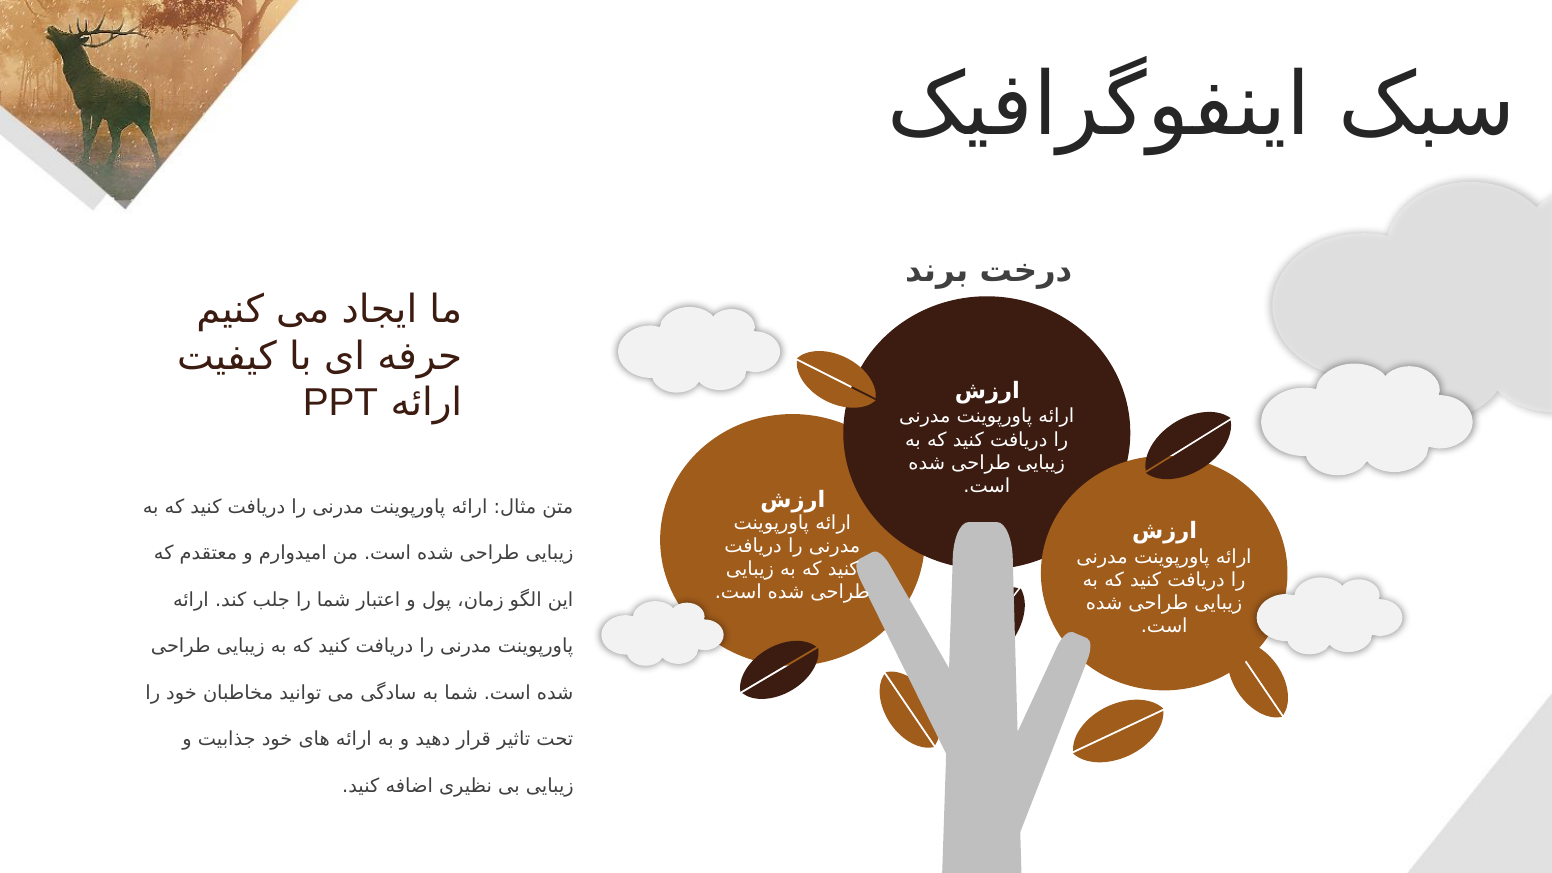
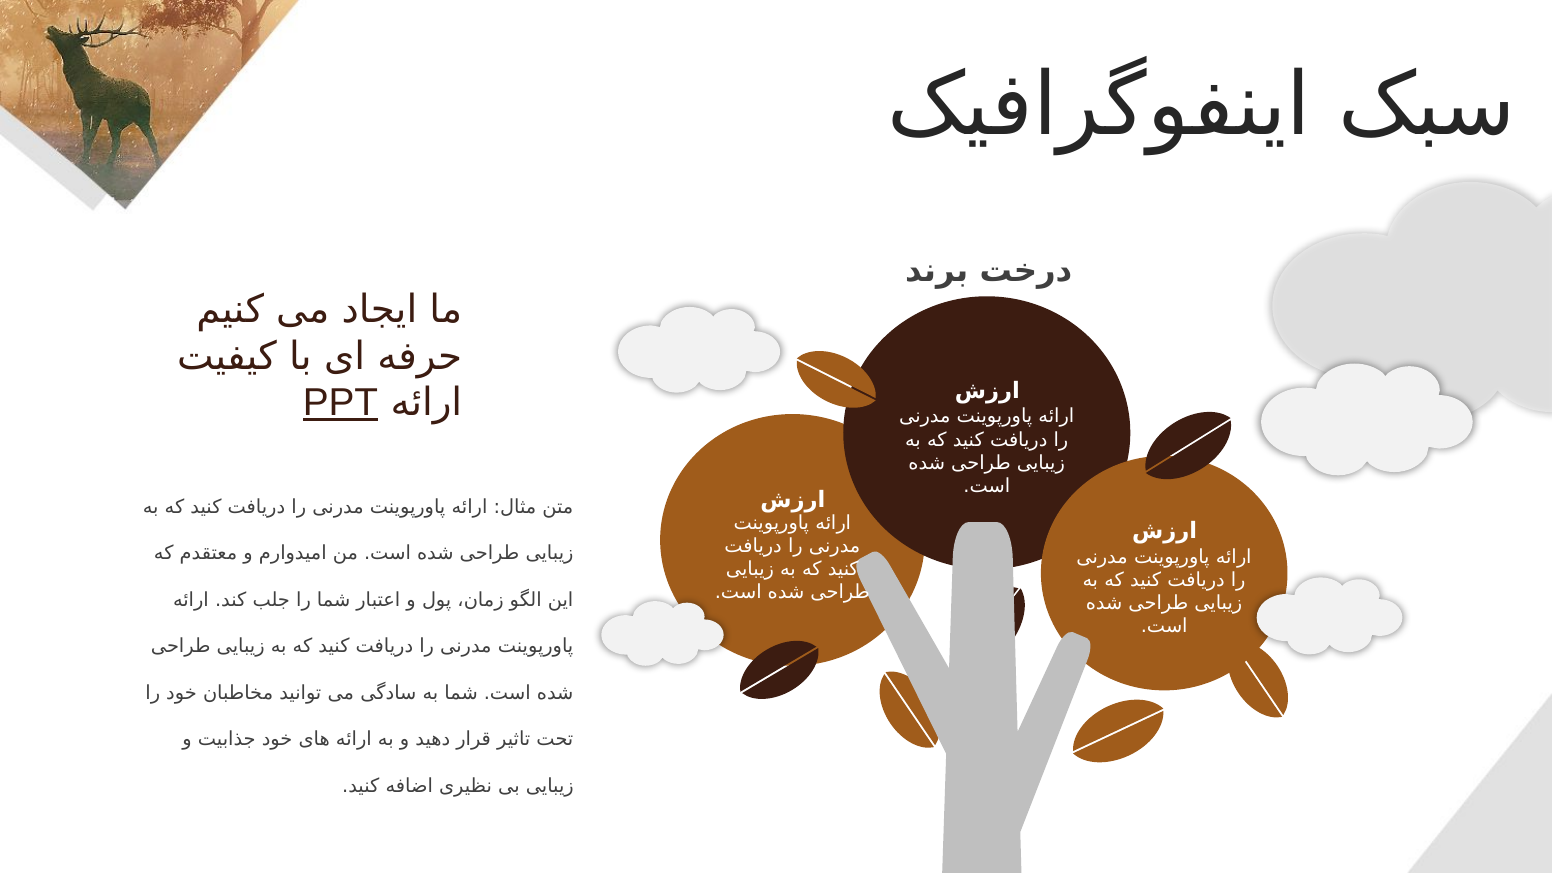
PPT underline: none -> present (340, 403)
